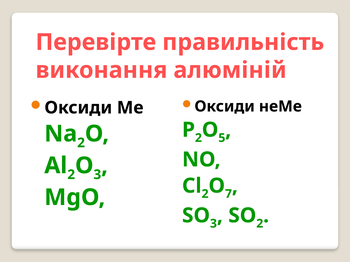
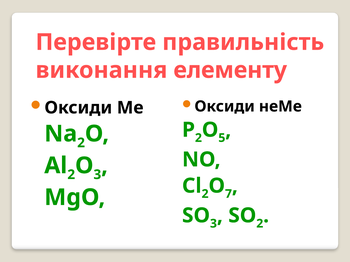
алюміній: алюміній -> елементу (230, 70)
